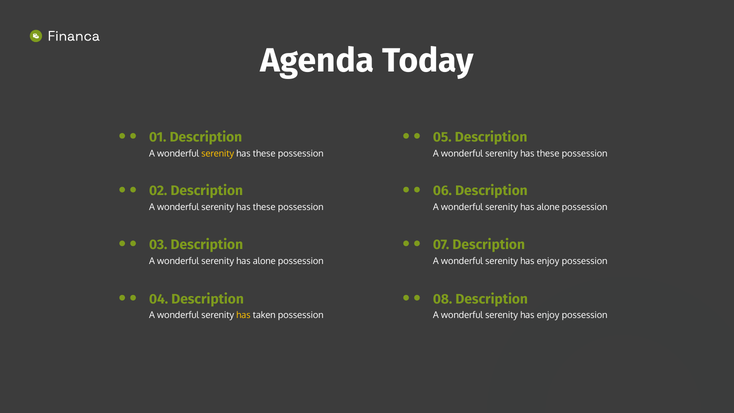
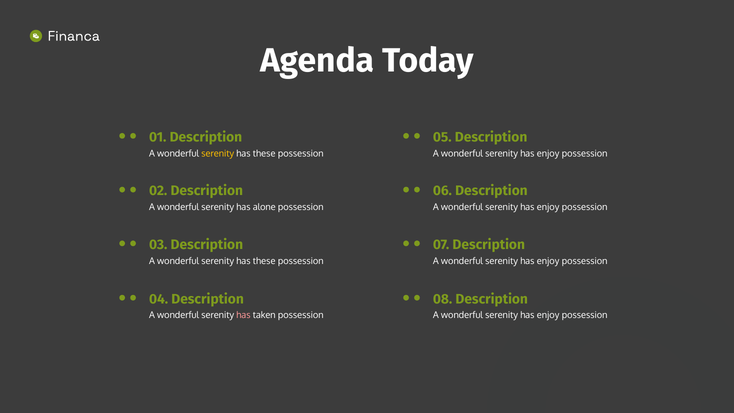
these: these -> enjoy (548, 153)
these: these -> alone (264, 207)
alone: alone -> enjoy (548, 207)
alone: alone -> these (264, 261)
has colour: yellow -> pink (243, 315)
